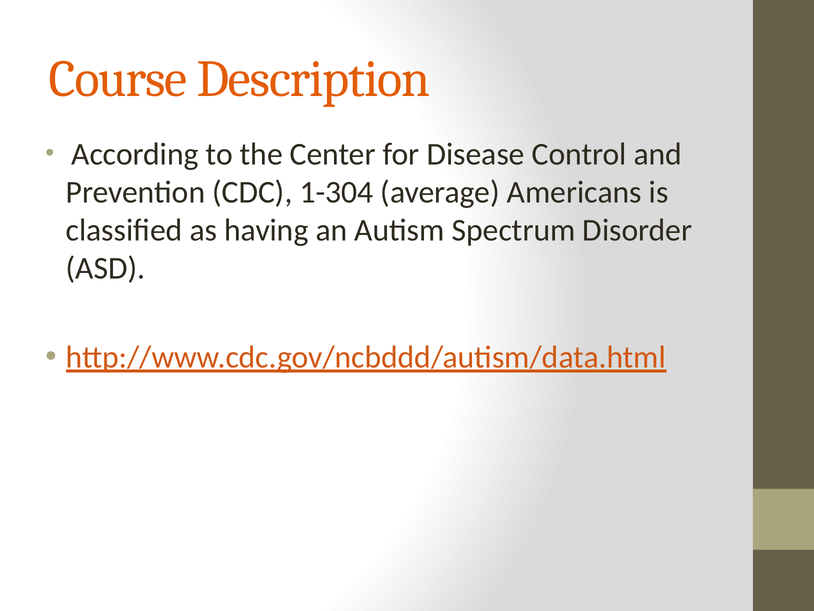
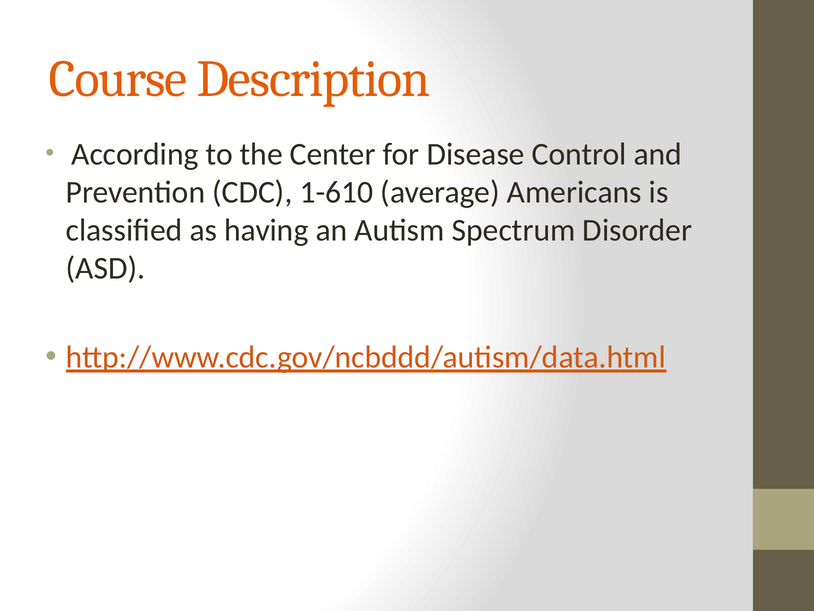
1-304: 1-304 -> 1-610 (336, 192)
